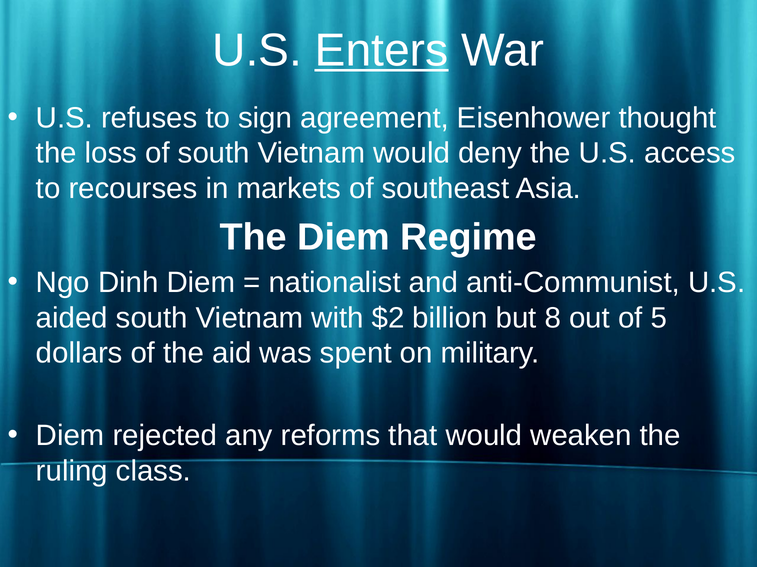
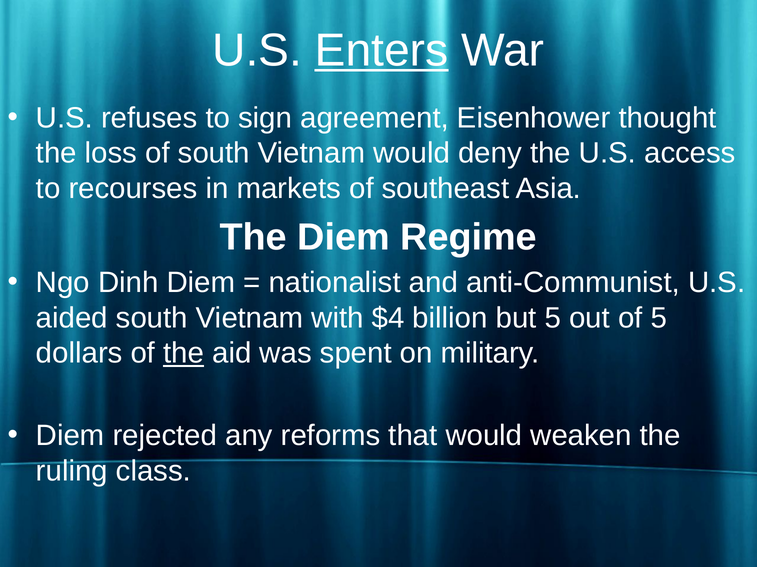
$2: $2 -> $4 (388, 318)
but 8: 8 -> 5 (553, 318)
the underline: none -> present (184, 354)
